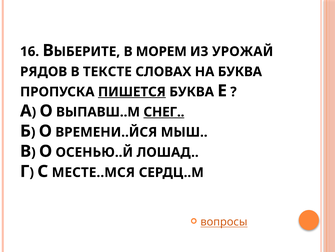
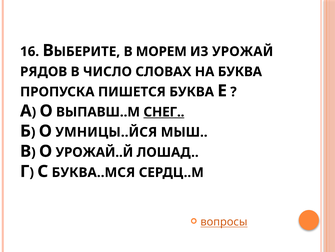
ТЕКСТЕ: ТЕКСТЕ -> ЧИСЛО (107, 72)
ПИШЕТСЯ underline: present -> none (132, 92)
ВРЕМЕНИ..ЙСЯ: ВРЕМЕНИ..ЙСЯ -> УМНИЦЫ..ЙСЯ (106, 132)
ОСЕНЬЮ..Й: ОСЕНЬЮ..Й -> УРОЖАЙ..Й (94, 152)
МЕСТЕ..МСЯ: МЕСТЕ..МСЯ -> БУКВА..МСЯ (93, 172)
